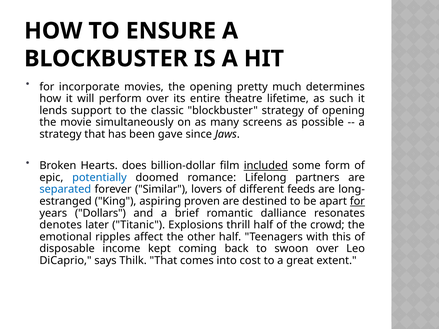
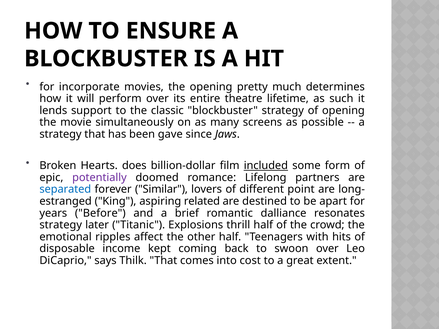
potentially colour: blue -> purple (99, 178)
feeds: feeds -> point (301, 190)
proven: proven -> related (202, 201)
for underline: present -> none (357, 201)
Dollars: Dollars -> Before (100, 213)
denotes: denotes -> strategy (61, 225)
this: this -> hits (342, 237)
